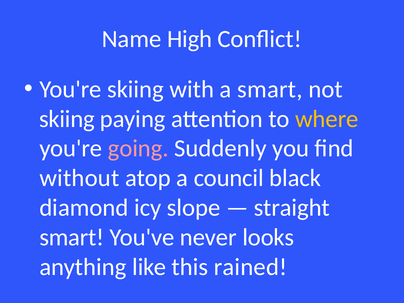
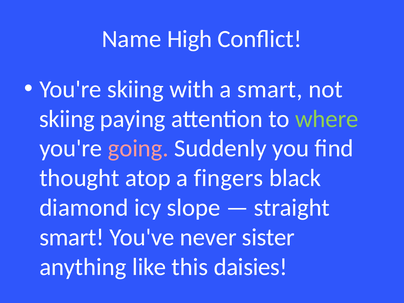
where colour: yellow -> light green (327, 119)
without: without -> thought (79, 178)
council: council -> fingers (228, 178)
looks: looks -> sister (268, 237)
rained: rained -> daisies (251, 267)
